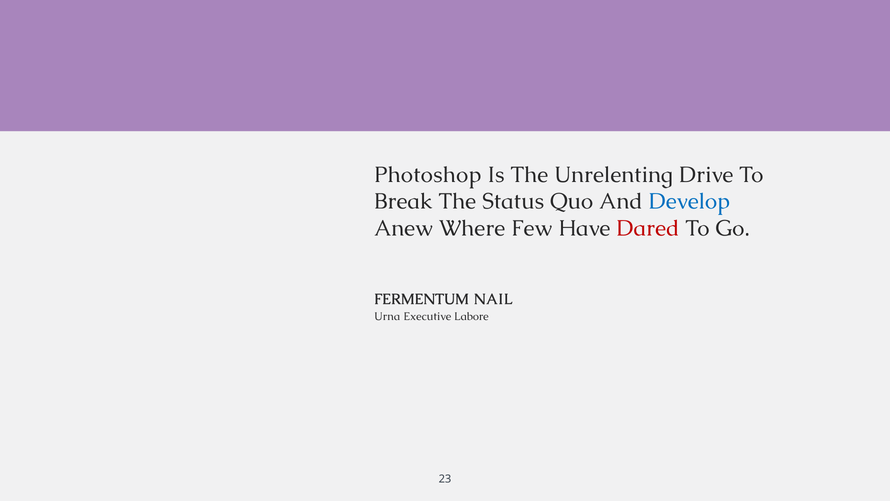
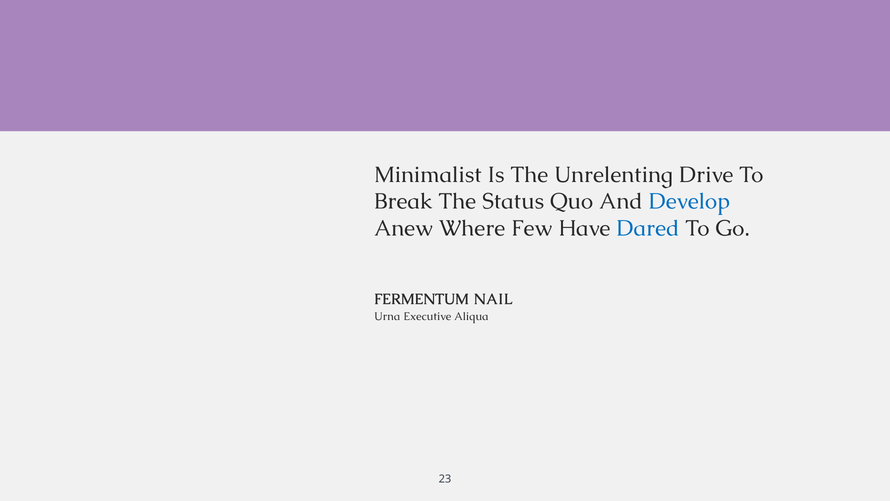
Photoshop: Photoshop -> Minimalist (428, 175)
Dared colour: red -> blue (648, 228)
Labore: Labore -> Aliqua (471, 317)
